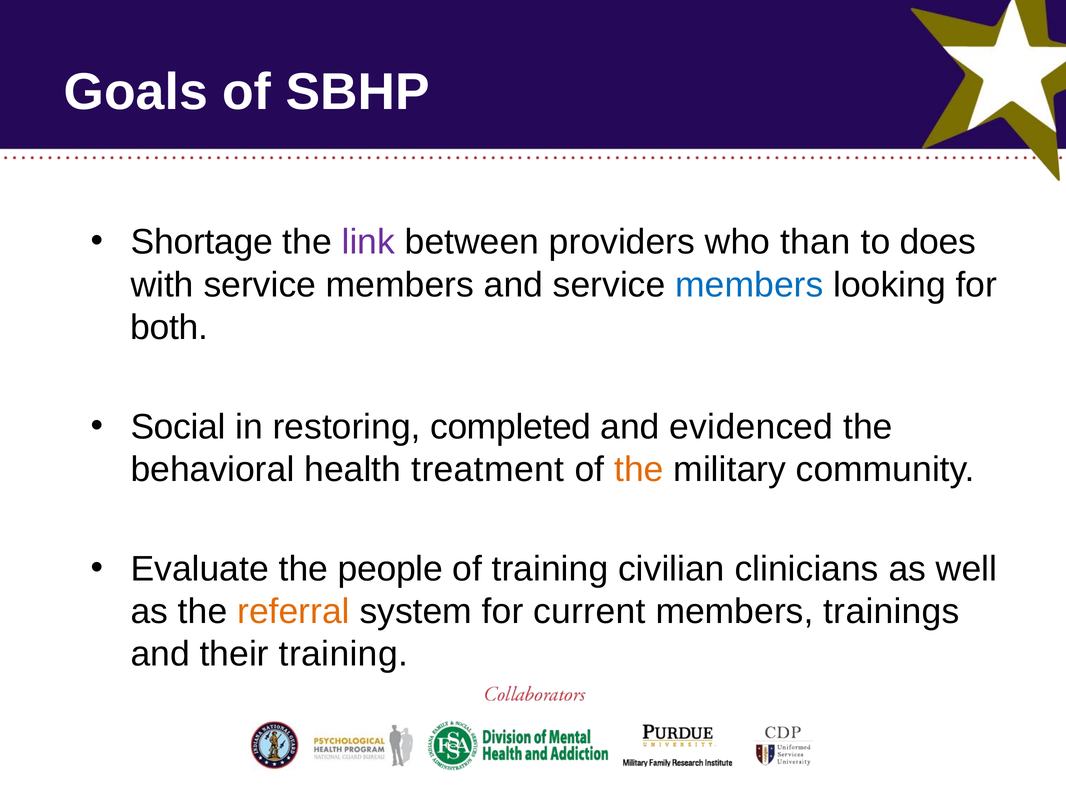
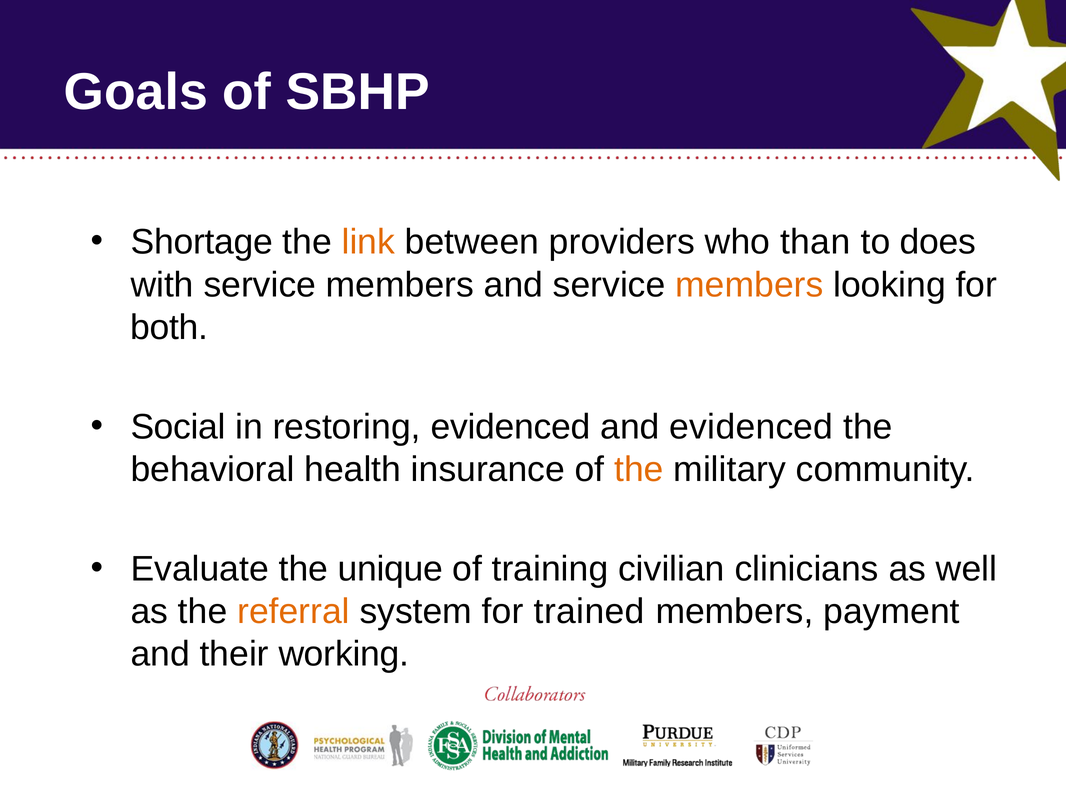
link colour: purple -> orange (368, 242)
members colour: blue -> orange (749, 285)
restoring completed: completed -> evidenced (511, 427)
treatment: treatment -> insurance (488, 470)
people: people -> unique (390, 569)
current: current -> trained (589, 612)
trainings: trainings -> payment (892, 612)
their training: training -> working (344, 654)
